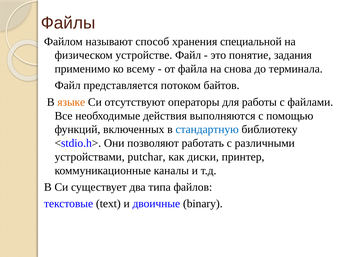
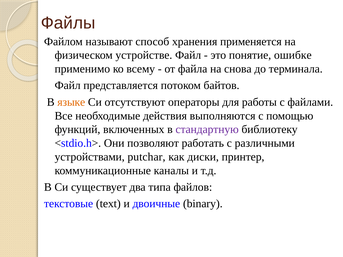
специальной: специальной -> применяется (251, 42)
задания: задания -> ошибке (293, 55)
стандартную colour: blue -> purple (207, 130)
